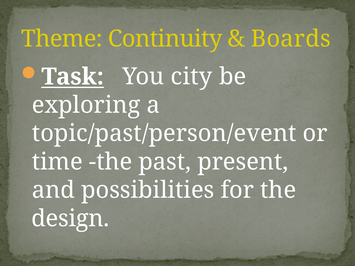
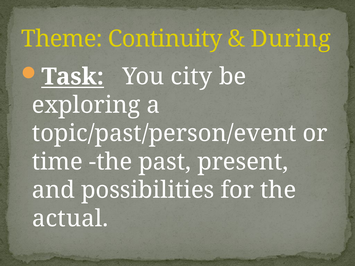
Boards: Boards -> During (291, 39)
design: design -> actual (70, 219)
